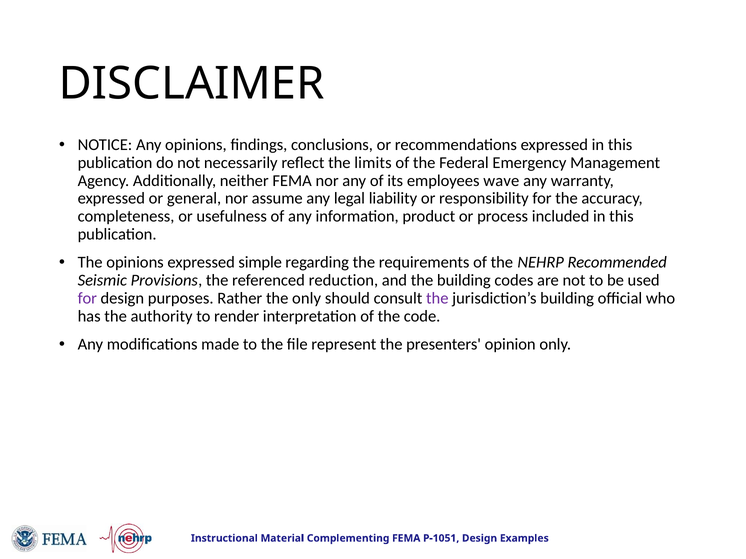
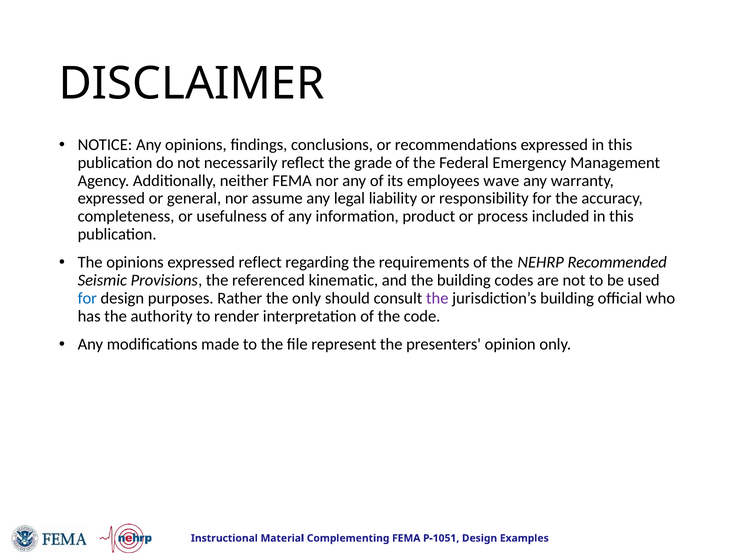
limits: limits -> grade (373, 163)
expressed simple: simple -> reflect (260, 263)
reduction: reduction -> kinematic (343, 281)
for colour: purple -> blue (87, 298)
